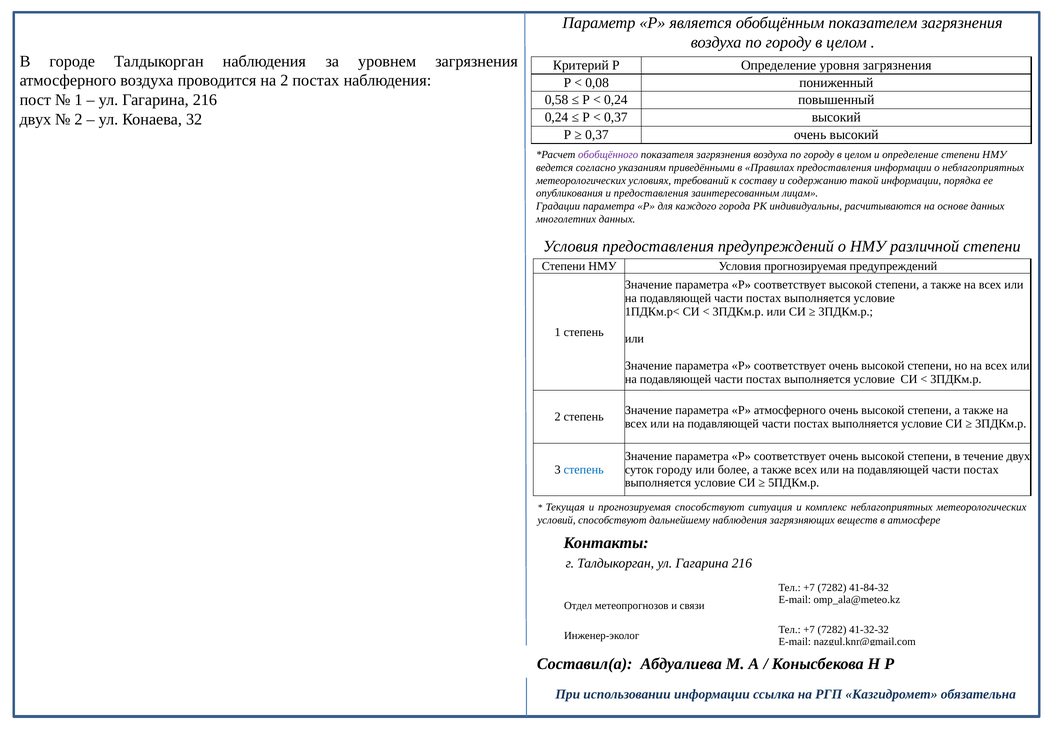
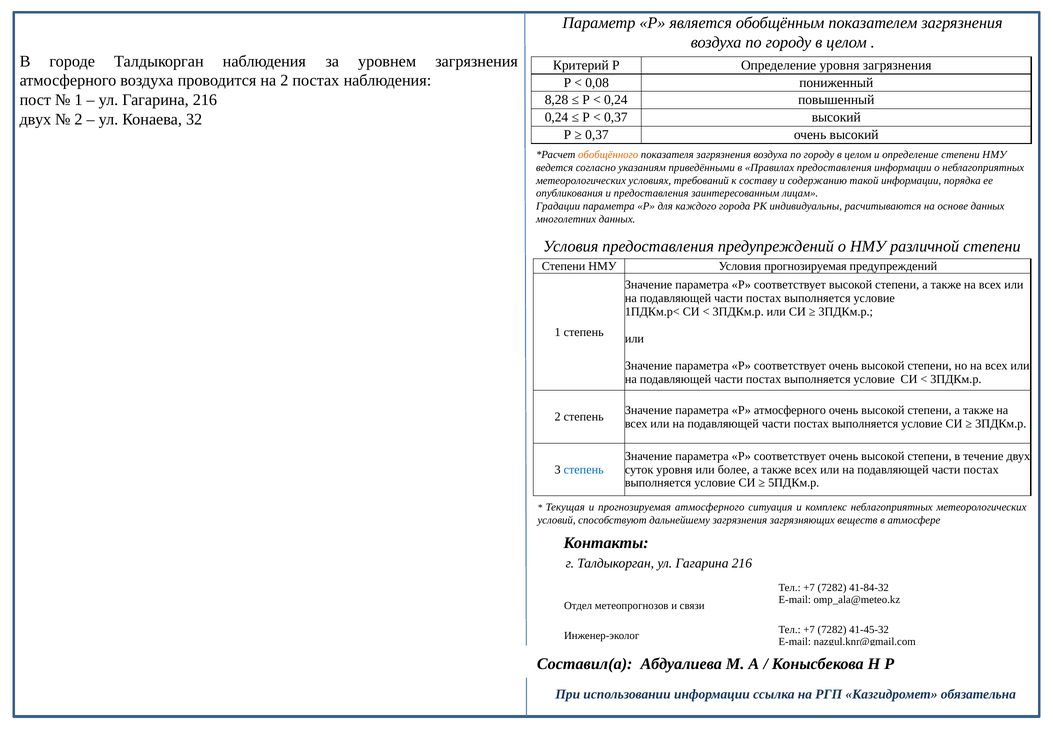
0,58: 0,58 -> 8,28 (557, 100)
обобщённого colour: purple -> orange (608, 155)
суток городу: городу -> уровня (674, 470)
прогнозируемая способствуют: способствуют -> атмосферного (710, 507)
дальнейшему наблюдения: наблюдения -> загрязнения (740, 520)
41-32-32: 41-32-32 -> 41-45-32 (869, 630)
